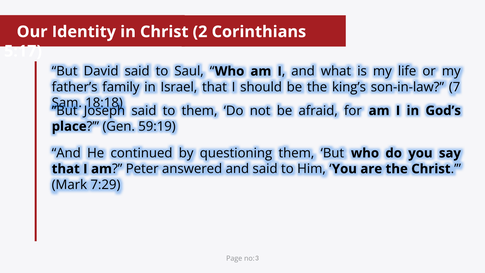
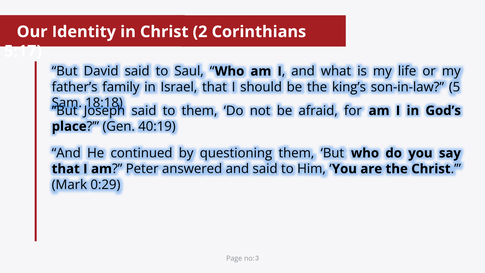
7: 7 -> 5 (455, 87)
59:19: 59:19 -> 40:19 (157, 127)
7:29: 7:29 -> 0:29 (105, 185)
